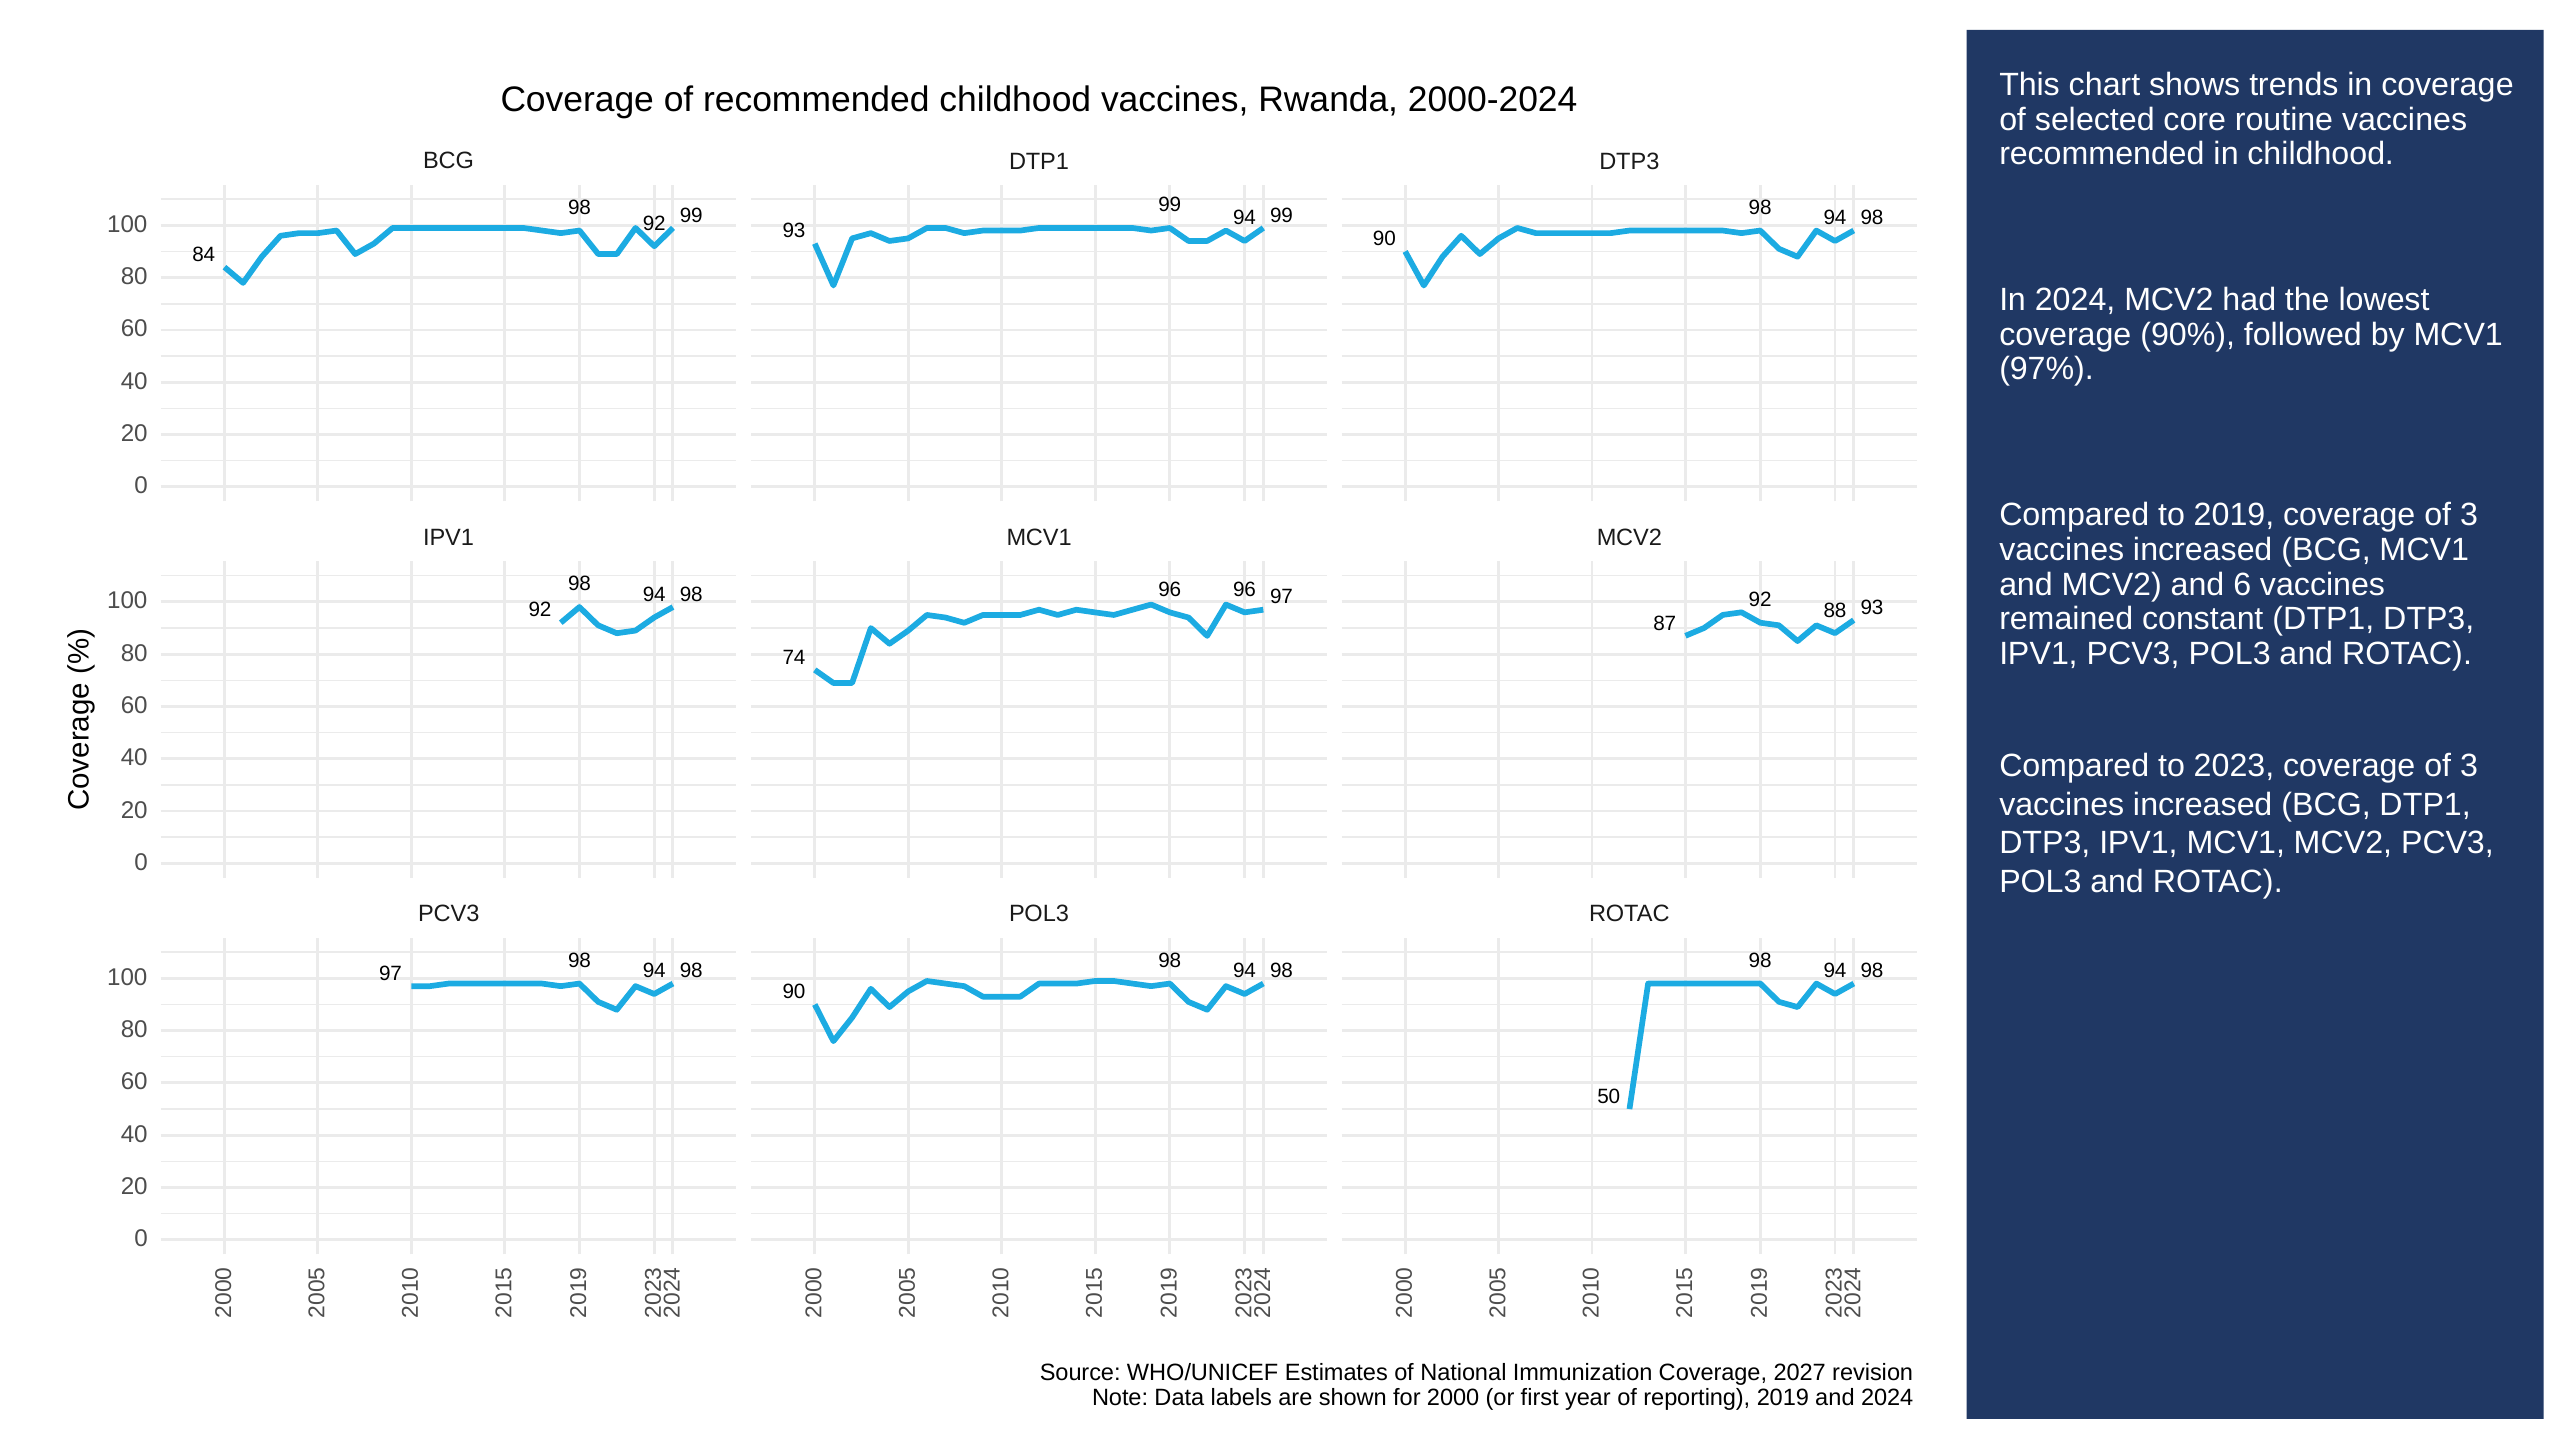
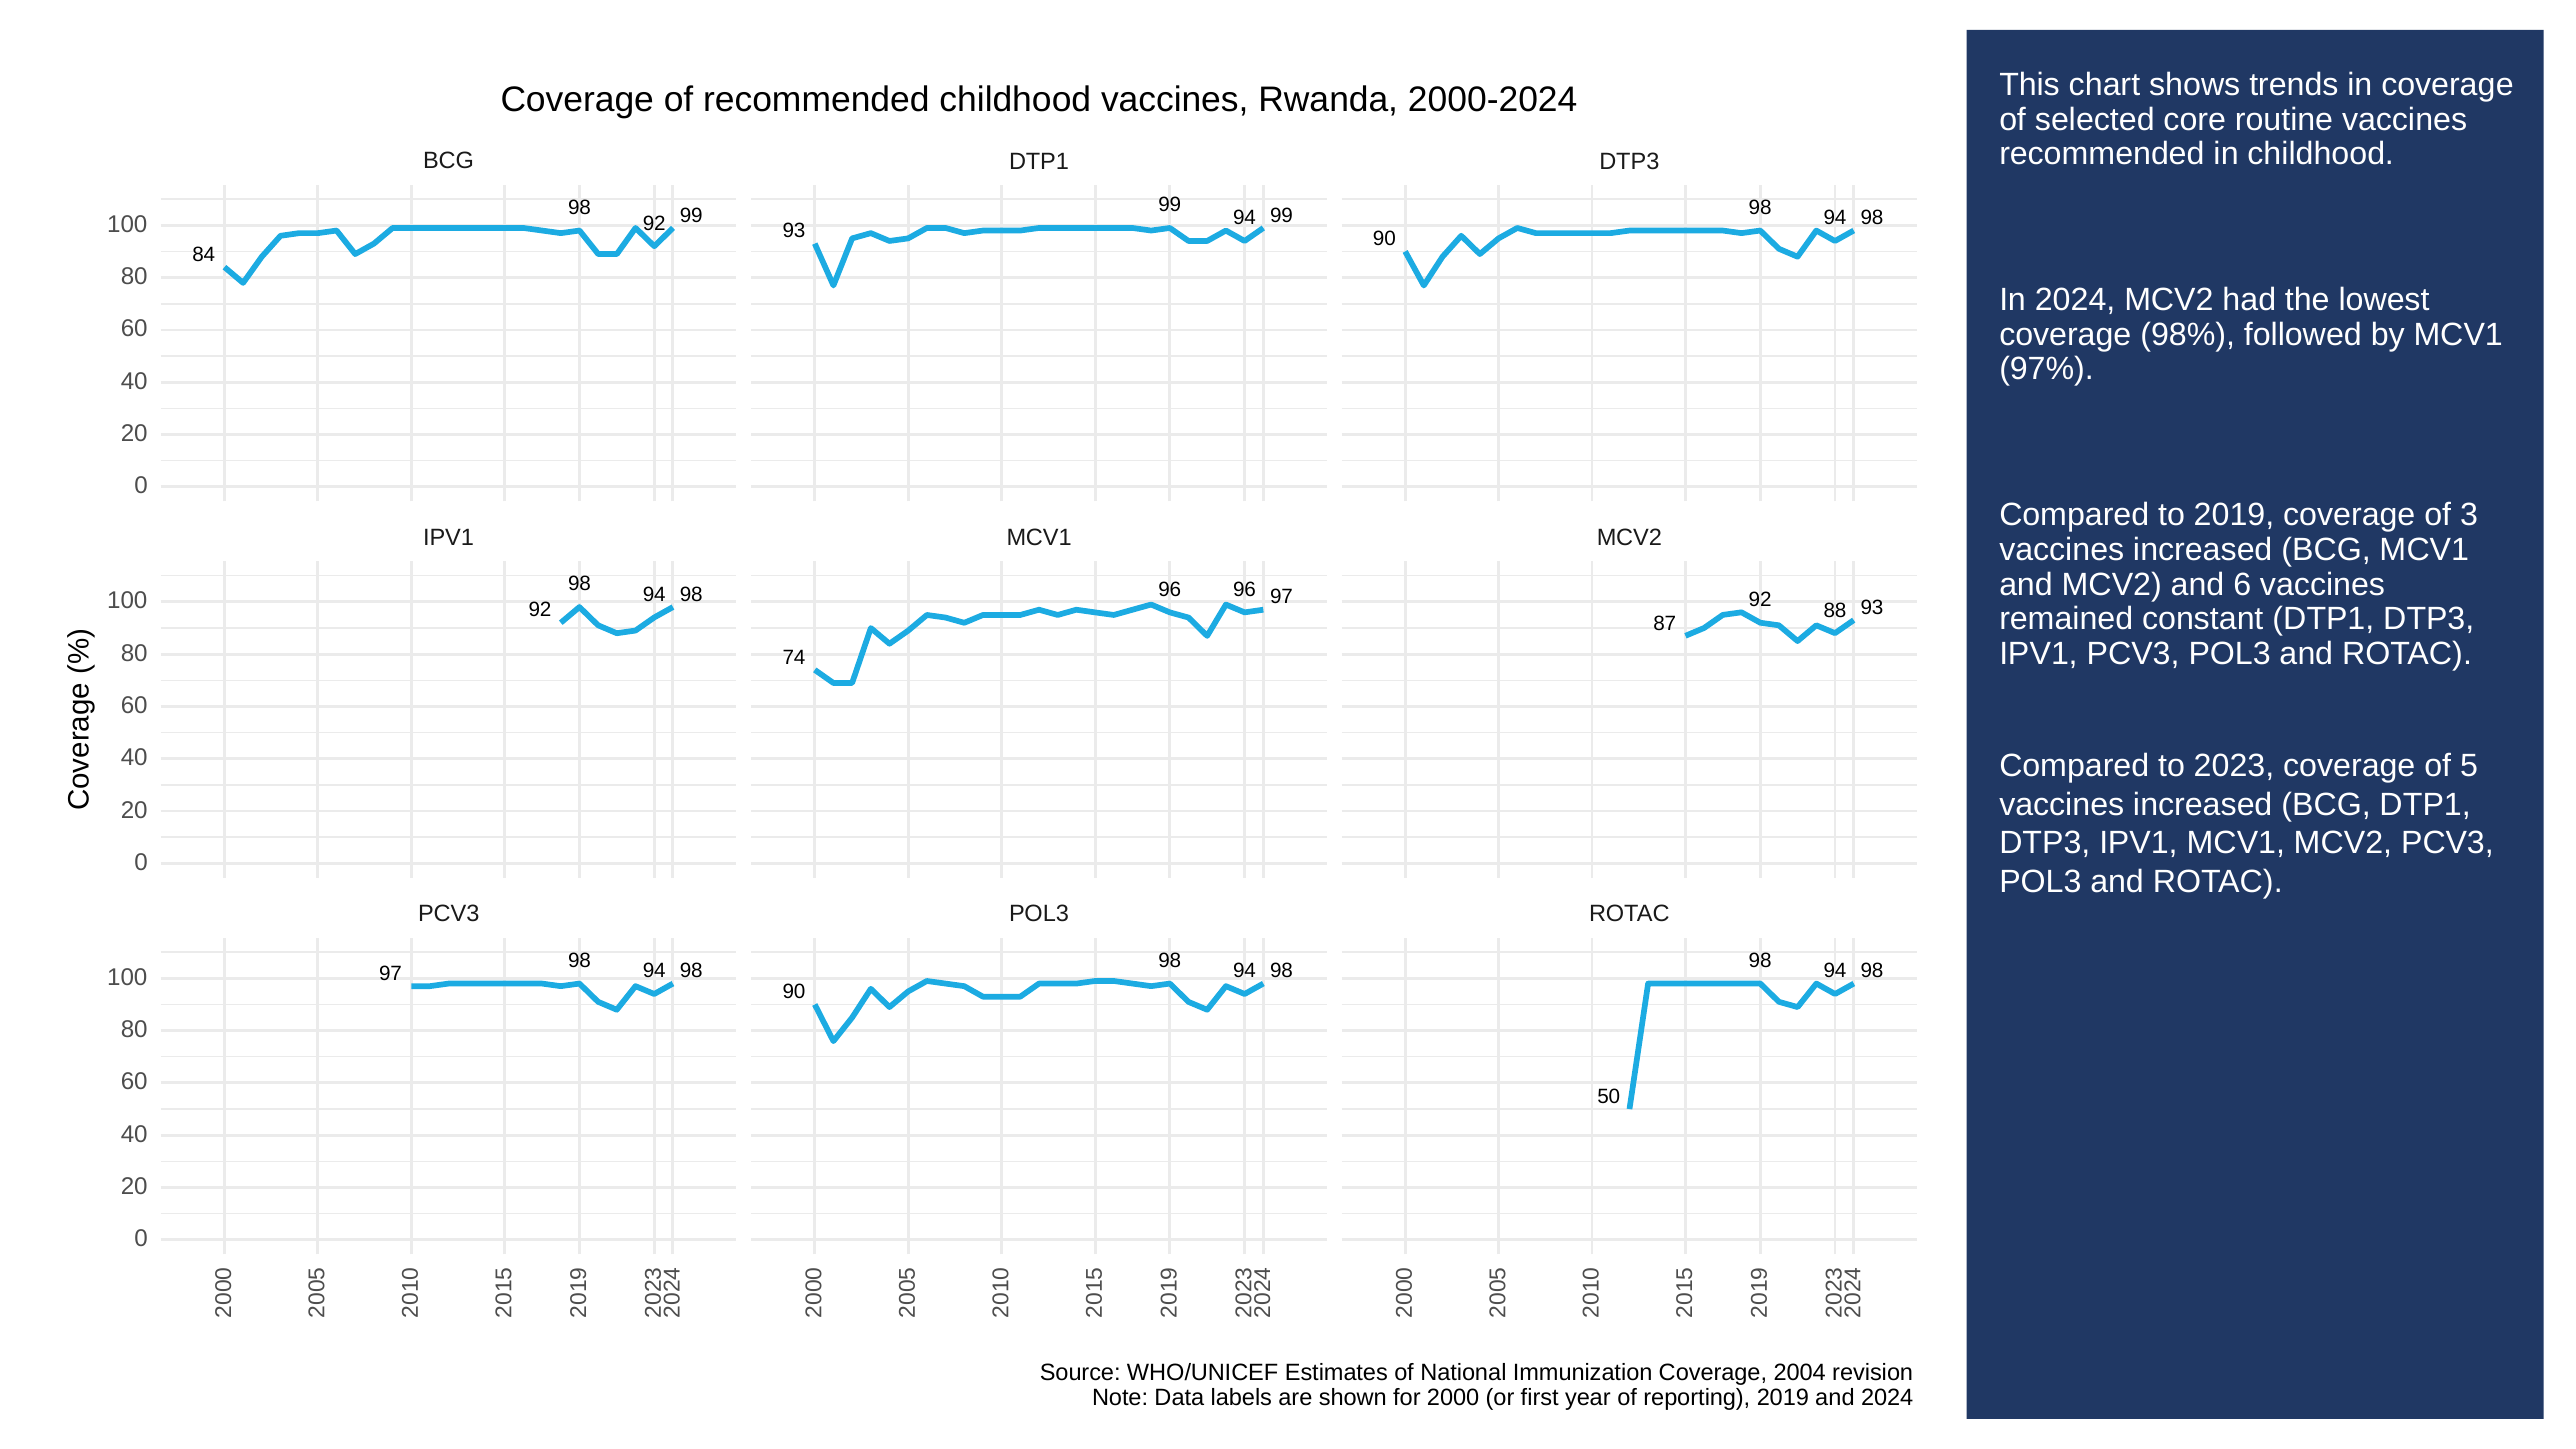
90%: 90% -> 98% (2188, 335)
2023 coverage of 3: 3 -> 5 (2469, 766)
2027: 2027 -> 2004 (1800, 1373)
